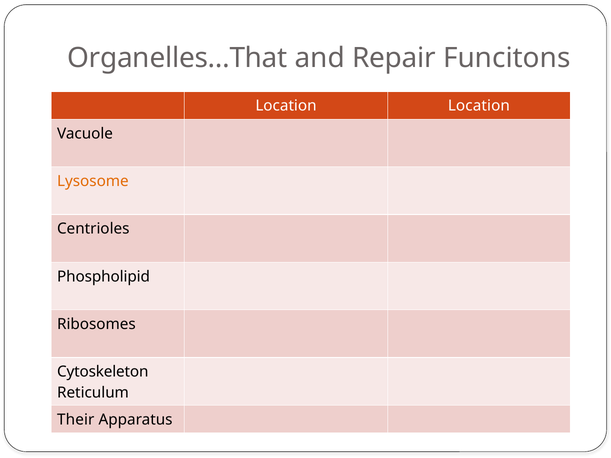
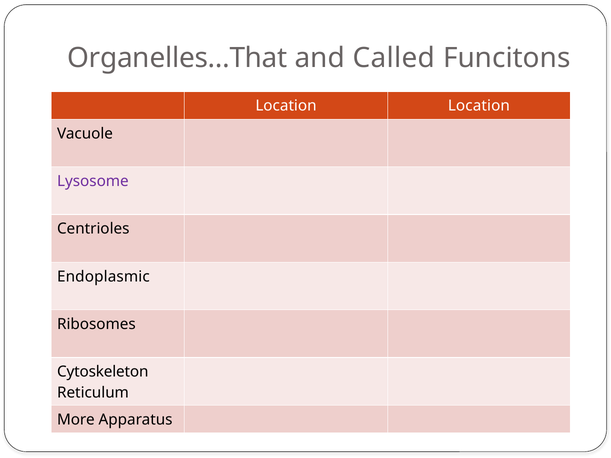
Repair: Repair -> Called (394, 58)
Lysosome colour: orange -> purple (93, 181)
Phospholipid: Phospholipid -> Endoplasmic (103, 277)
Their: Their -> More (76, 420)
